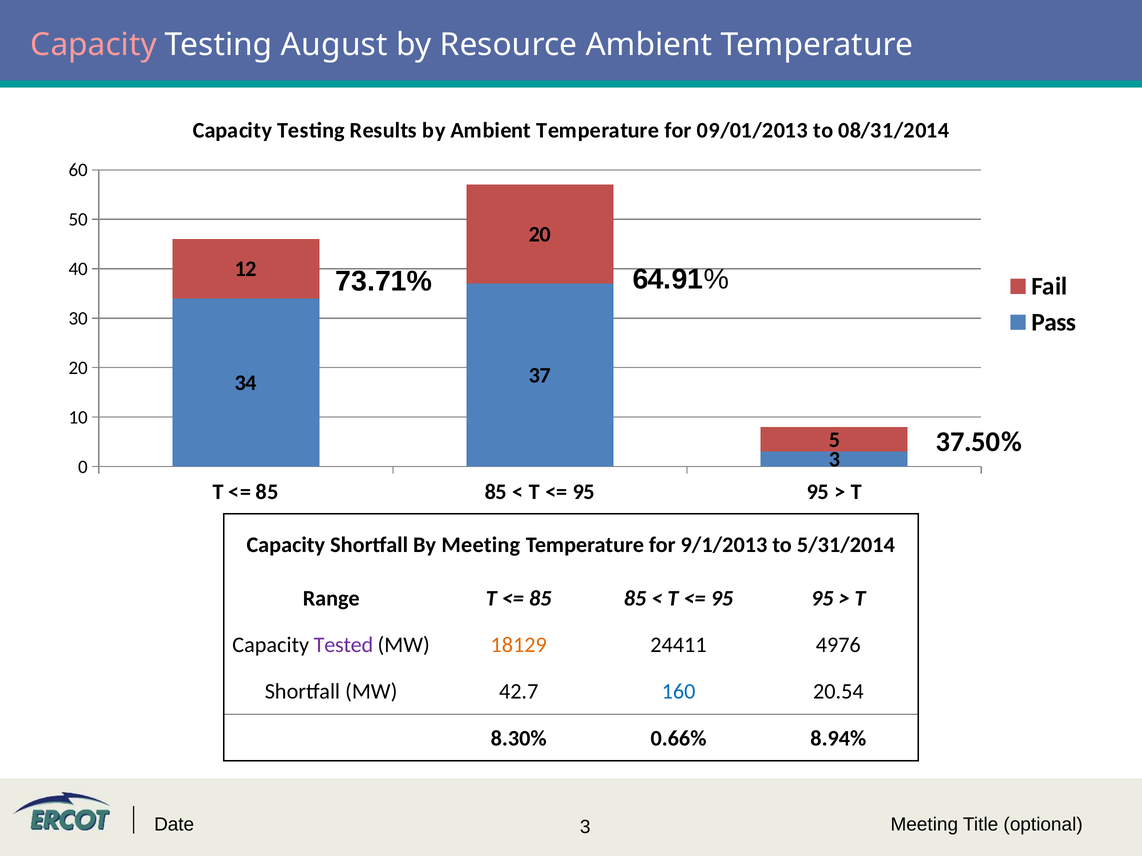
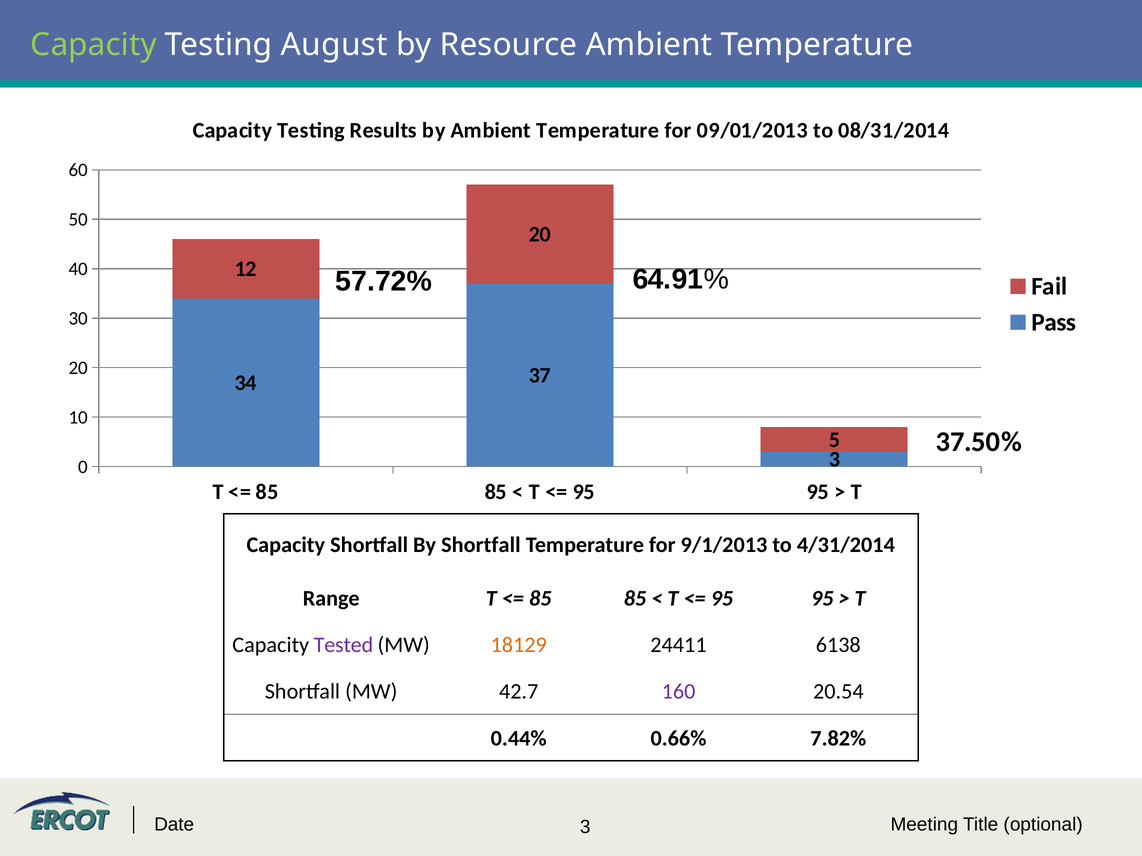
Capacity colour: pink -> light green (94, 45)
73.71%: 73.71% -> 57.72% (384, 282)
By Meeting: Meeting -> Shortfall (481, 545)
5/31/2014: 5/31/2014 -> 4/31/2014 (846, 545)
4976: 4976 -> 6138 (838, 645)
160 colour: blue -> purple (679, 692)
8.30%: 8.30% -> 0.44% (519, 739)
8.94%: 8.94% -> 7.82% (838, 739)
